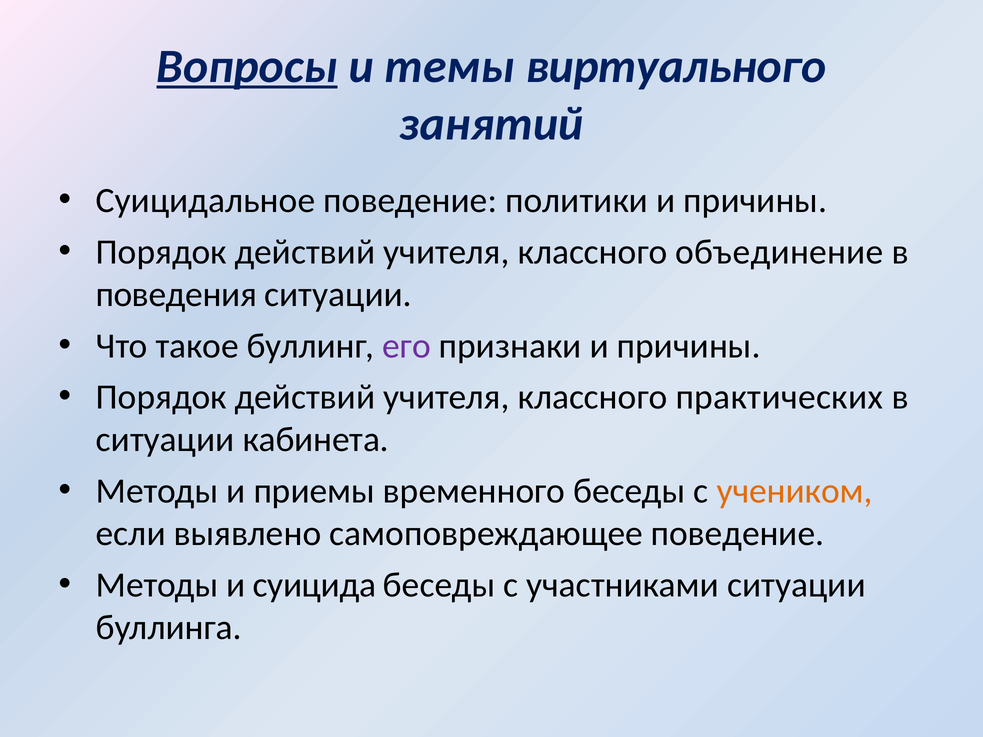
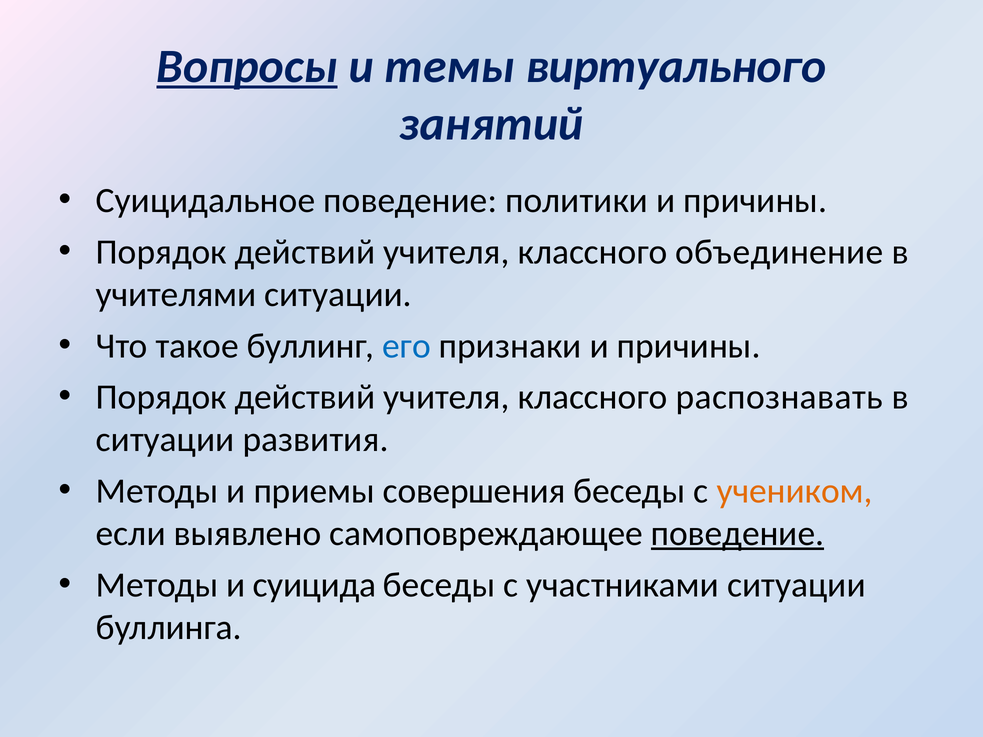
поведения: поведения -> учителями (176, 295)
его colour: purple -> blue (407, 346)
практических: практических -> распознавать (779, 397)
кабинета: кабинета -> развития (316, 440)
временного: временного -> совершения (474, 491)
поведение underline: none -> present (737, 534)
